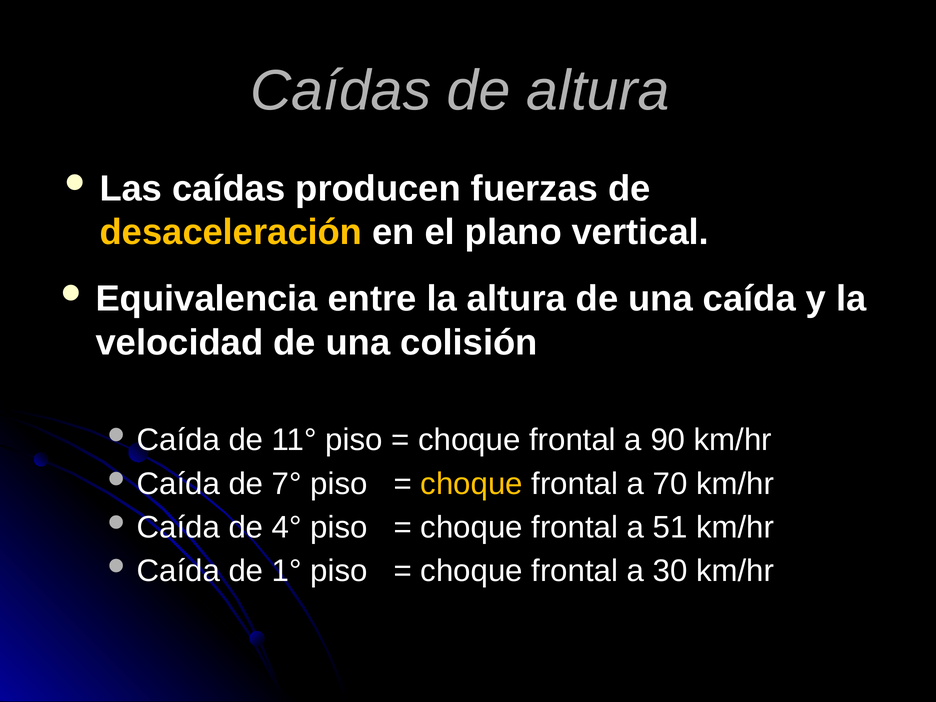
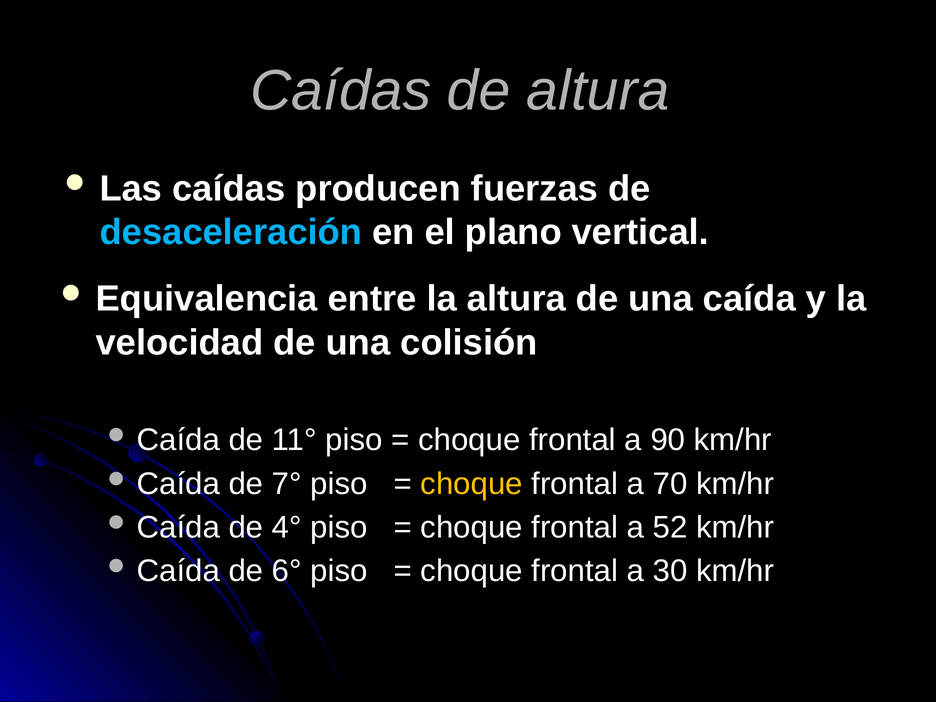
desaceleración colour: yellow -> light blue (231, 232)
51: 51 -> 52 (670, 527)
1°: 1° -> 6° (287, 571)
